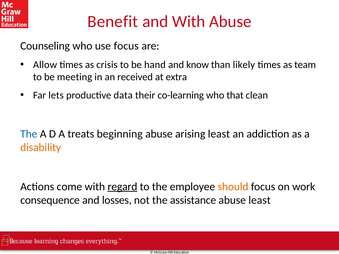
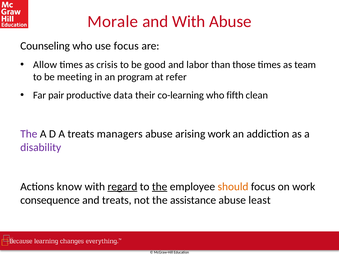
Benefit: Benefit -> Morale (113, 21)
hand: hand -> good (155, 65)
know: know -> labor (197, 65)
likely: likely -> those (244, 65)
received: received -> program (135, 77)
extra: extra -> refer (176, 77)
lets: lets -> pair (56, 95)
that: that -> fifth (235, 95)
The colour: blue -> purple (29, 134)
beginning: beginning -> managers (120, 134)
arising least: least -> work (219, 134)
disability colour: orange -> purple (41, 148)
come: come -> know (69, 187)
the underline: none -> present (160, 187)
and losses: losses -> treats (117, 200)
